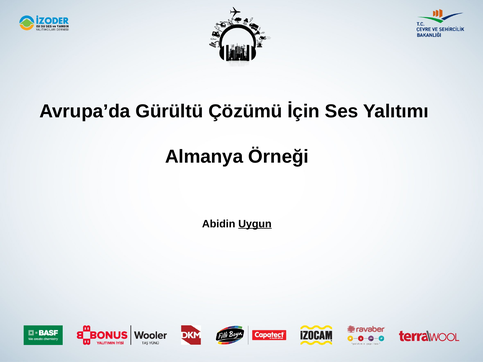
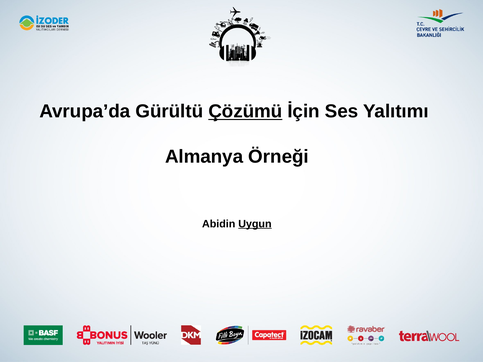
Çözümü underline: none -> present (245, 112)
